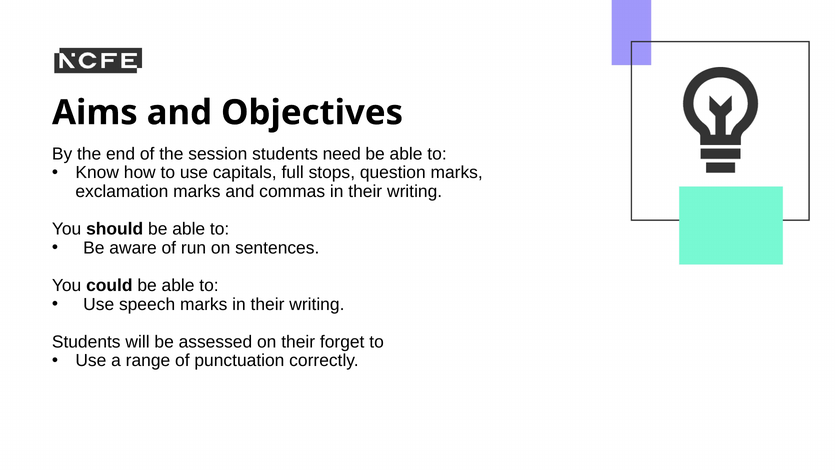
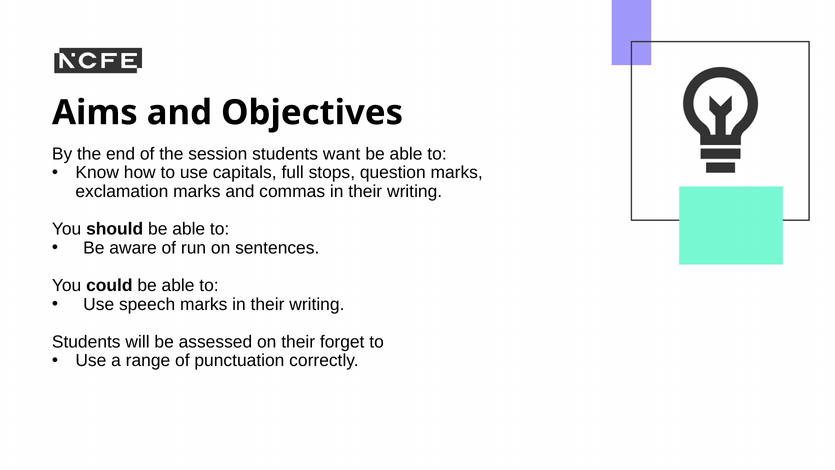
need: need -> want (342, 154)
